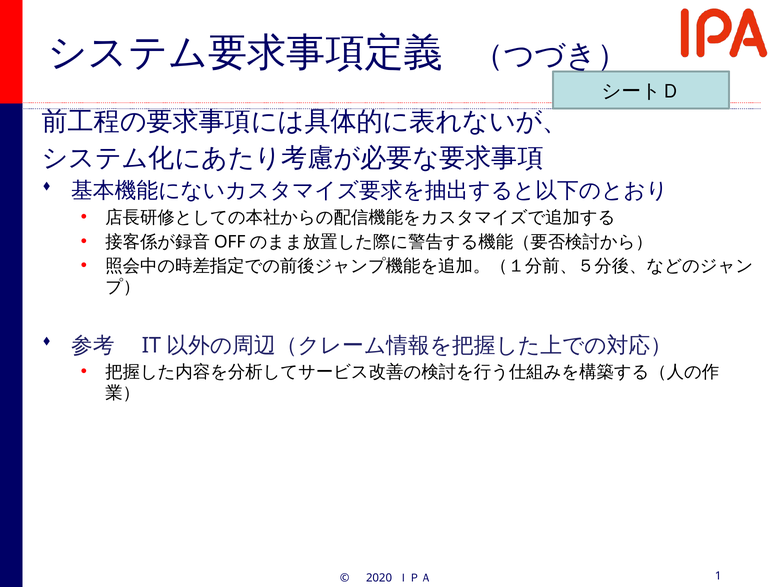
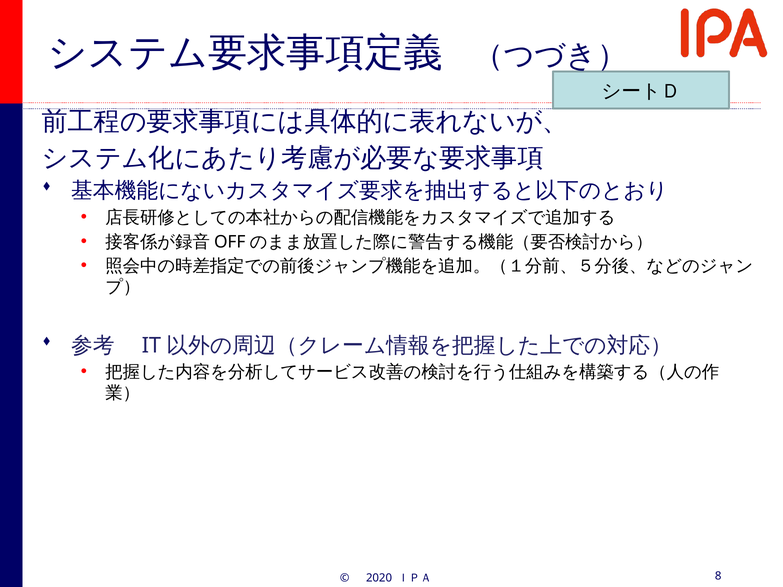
1: 1 -> 8 (718, 576)
